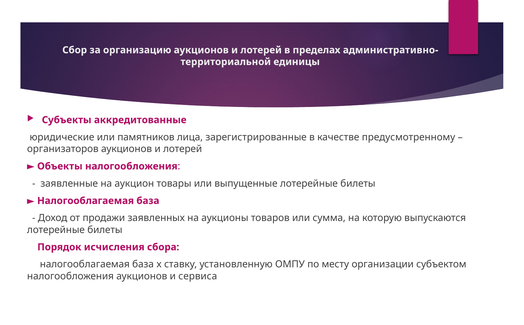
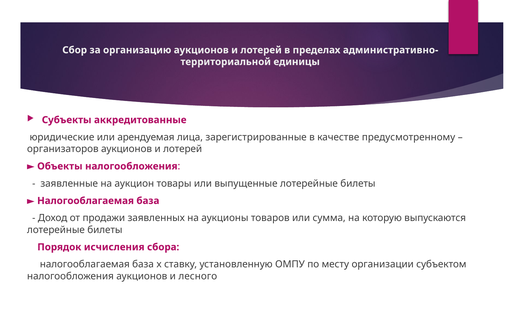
памятников: памятников -> арендуемая (146, 137)
сервиса: сервиса -> лесного (198, 276)
